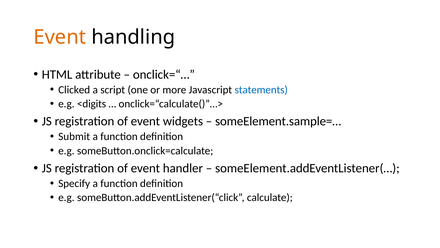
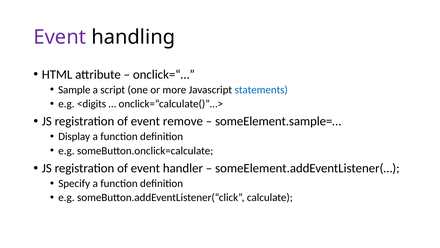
Event colour: orange -> purple (60, 37)
Clicked: Clicked -> Sample (74, 90)
widgets: widgets -> remove (183, 121)
Submit: Submit -> Display (74, 136)
